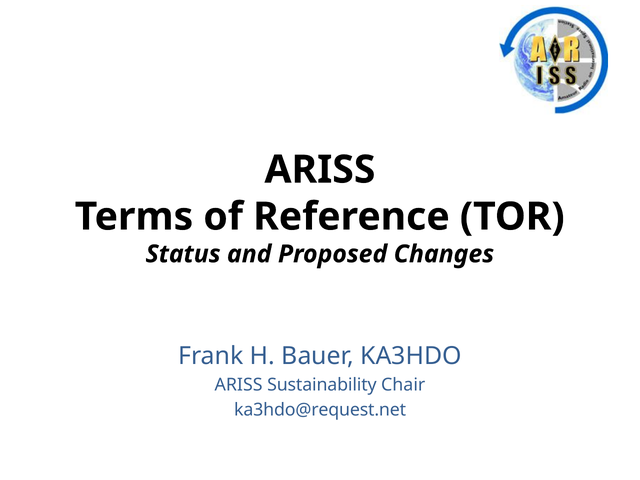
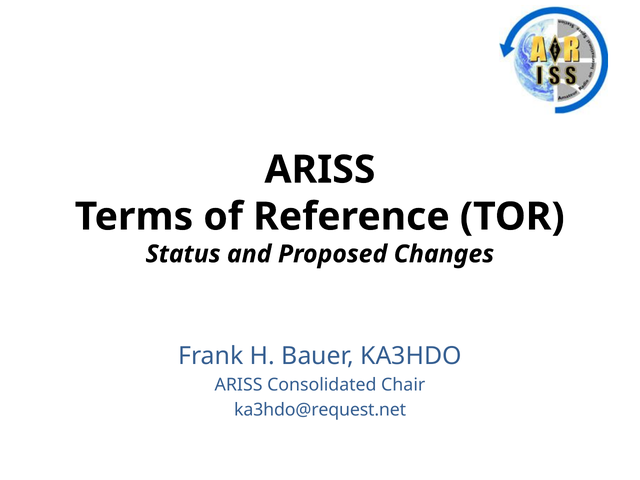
Sustainability: Sustainability -> Consolidated (322, 385)
